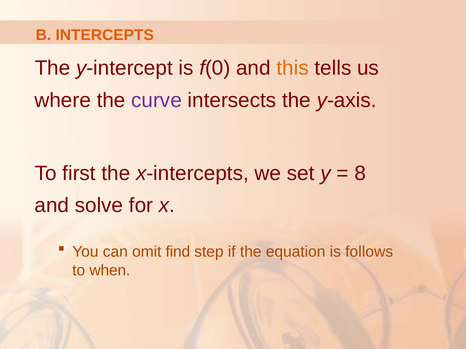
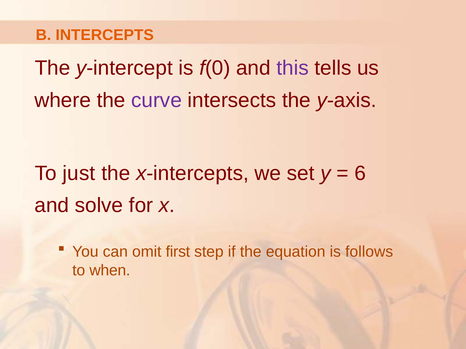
this colour: orange -> purple (293, 68)
first: first -> just (79, 173)
8: 8 -> 6 (360, 173)
find: find -> first (178, 252)
